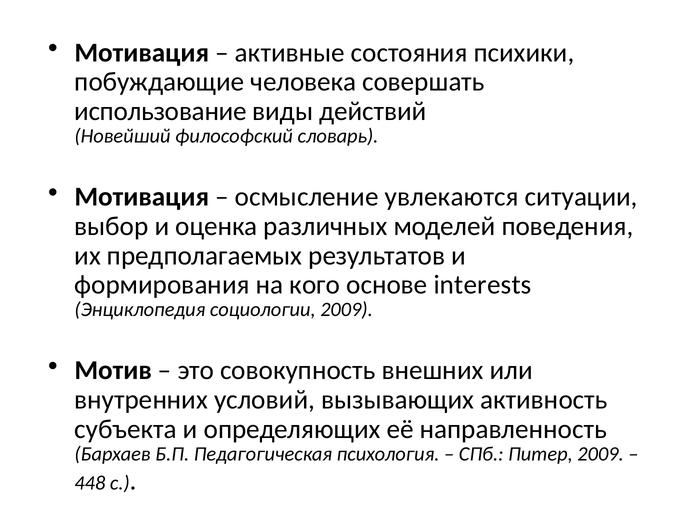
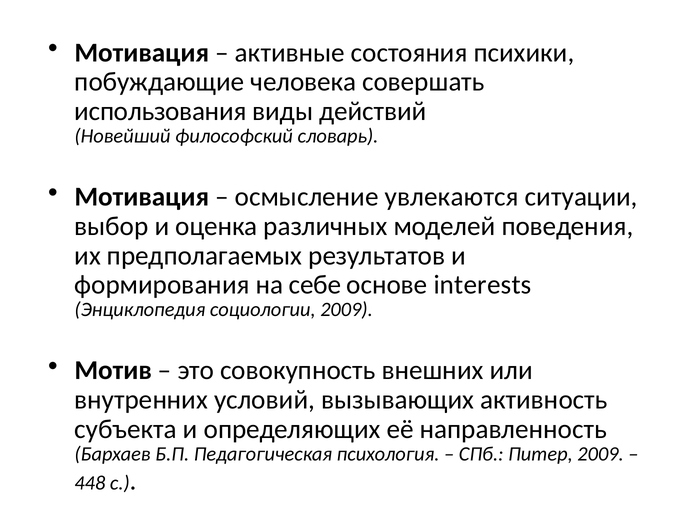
использование: использование -> использования (160, 111)
кого: кого -> себе (315, 285)
